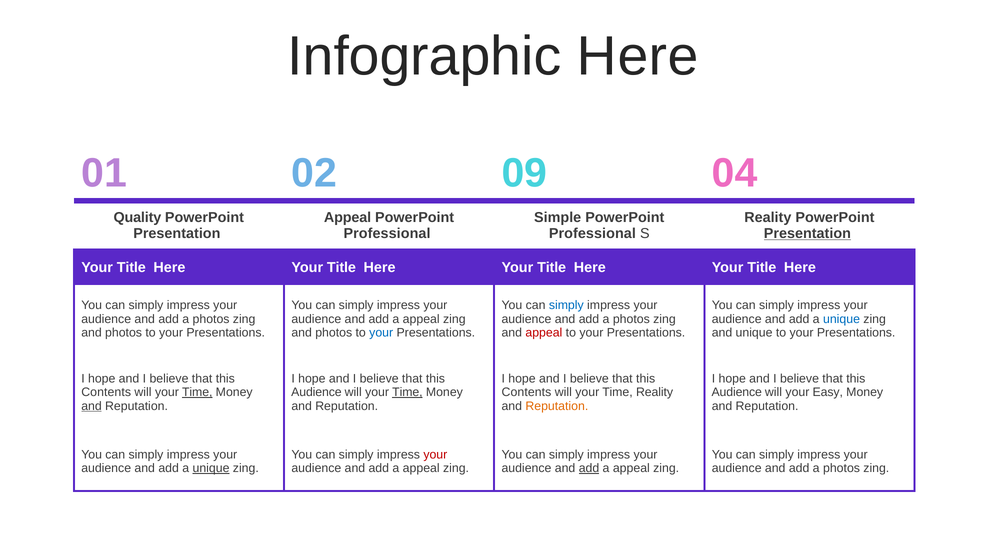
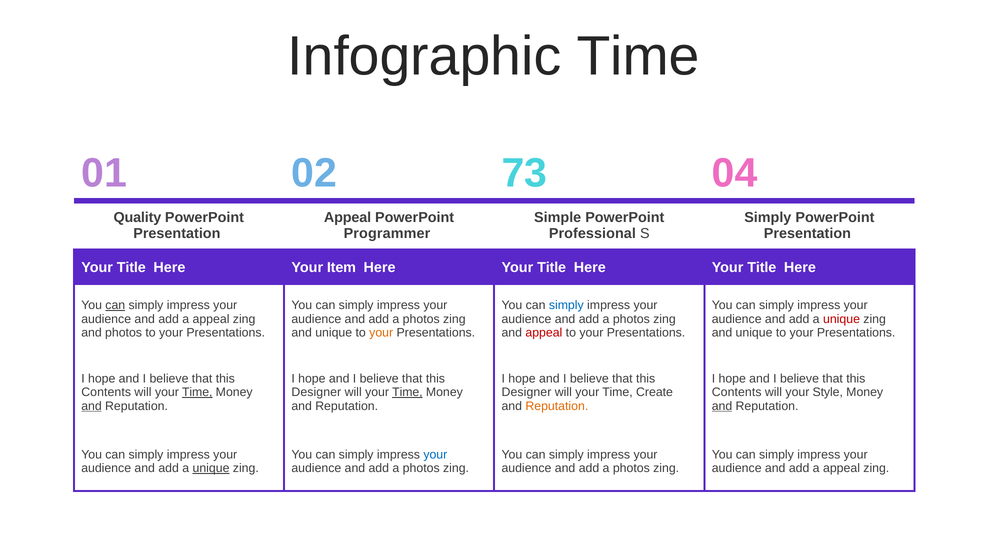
Infographic Here: Here -> Time (638, 56)
09: 09 -> 73 (524, 173)
Reality: Reality -> Simply (768, 217)
Professional: Professional -> Programmer (387, 234)
Presentation underline: present -> none (807, 234)
Title: Title -> Item (341, 268)
can underline: none -> present (115, 305)
photos: photos -> appeal (211, 319)
appeal: appeal -> photos (421, 319)
unique colour: blue -> red (842, 319)
photos: photos -> unique (334, 333)
your colour: blue -> orange (381, 333)
Audience: Audience -> Designer (316, 392)
Contents: Contents -> Designer (526, 392)
Time Reality: Reality -> Create (655, 392)
Audience: Audience -> Contents (737, 392)
Easy: Easy -> Style (828, 392)
and underline: none -> present (722, 406)
your colour: red -> blue (435, 455)
appeal: appeal -> photos (421, 468)
add underline: present -> none (589, 468)
appeal: appeal -> photos (631, 468)
photos: photos -> appeal (842, 468)
